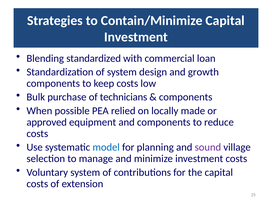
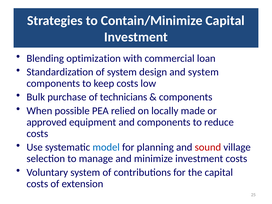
standardized: standardized -> optimization (94, 58)
and growth: growth -> system (203, 72)
sound colour: purple -> red (208, 147)
